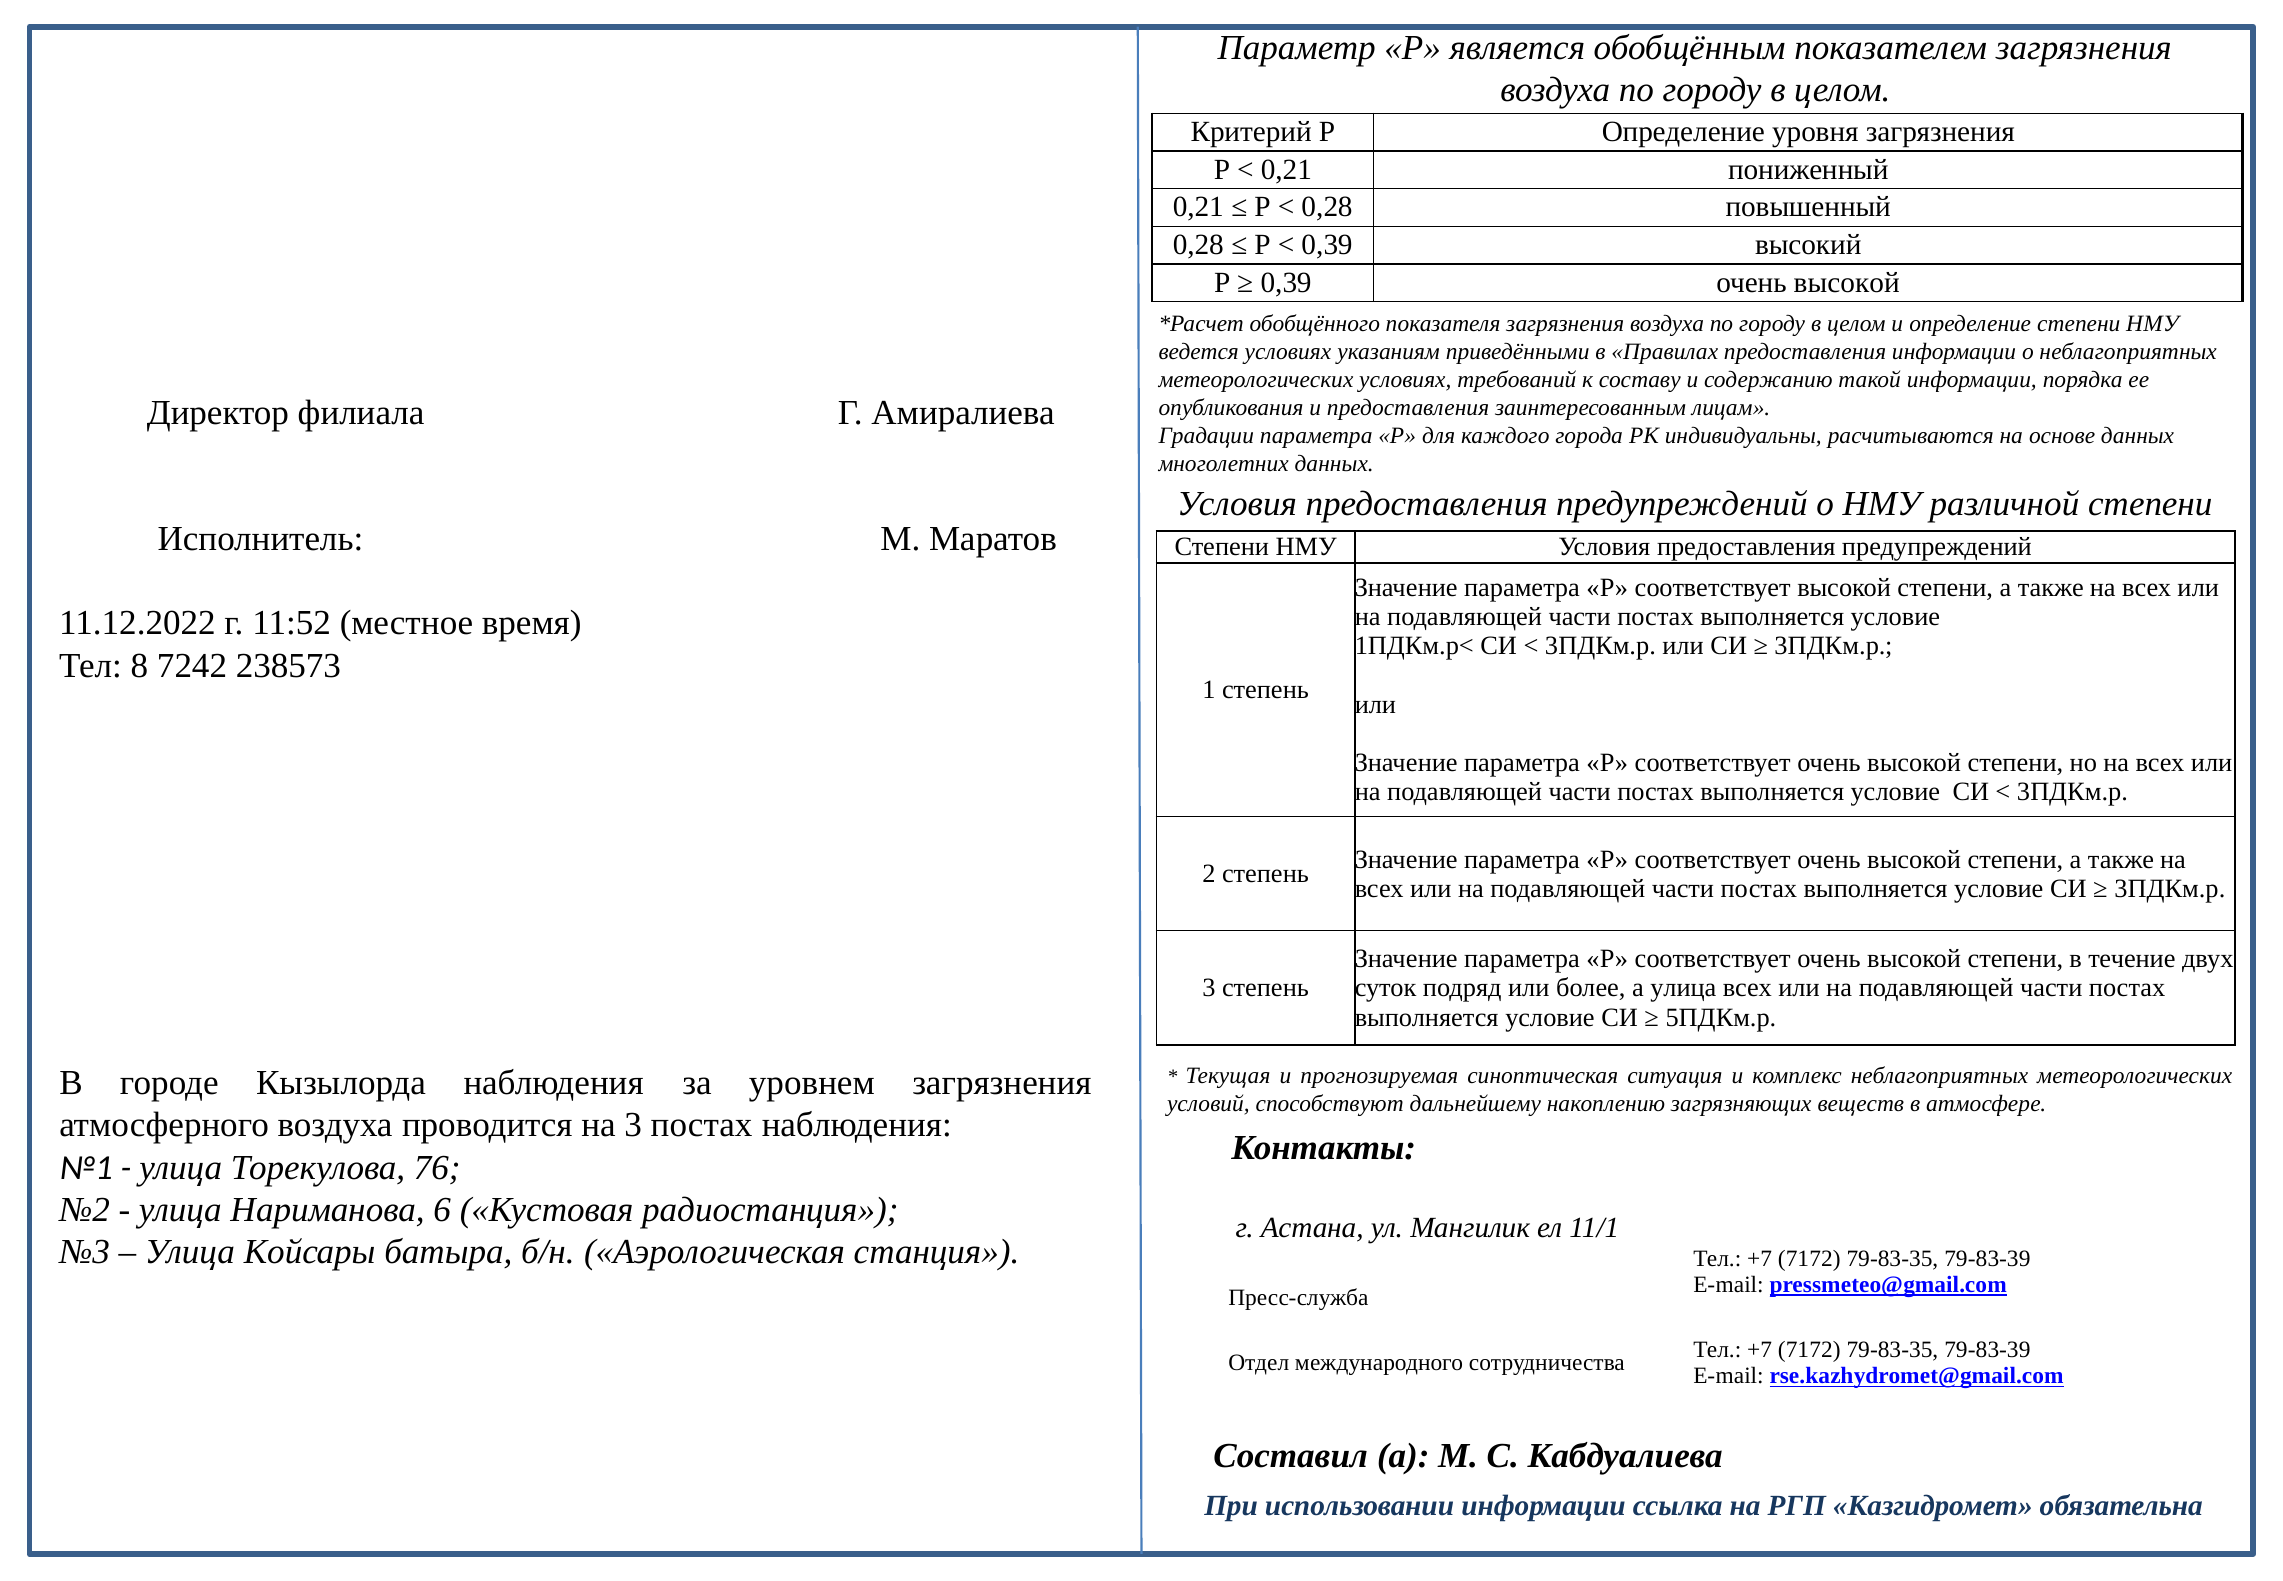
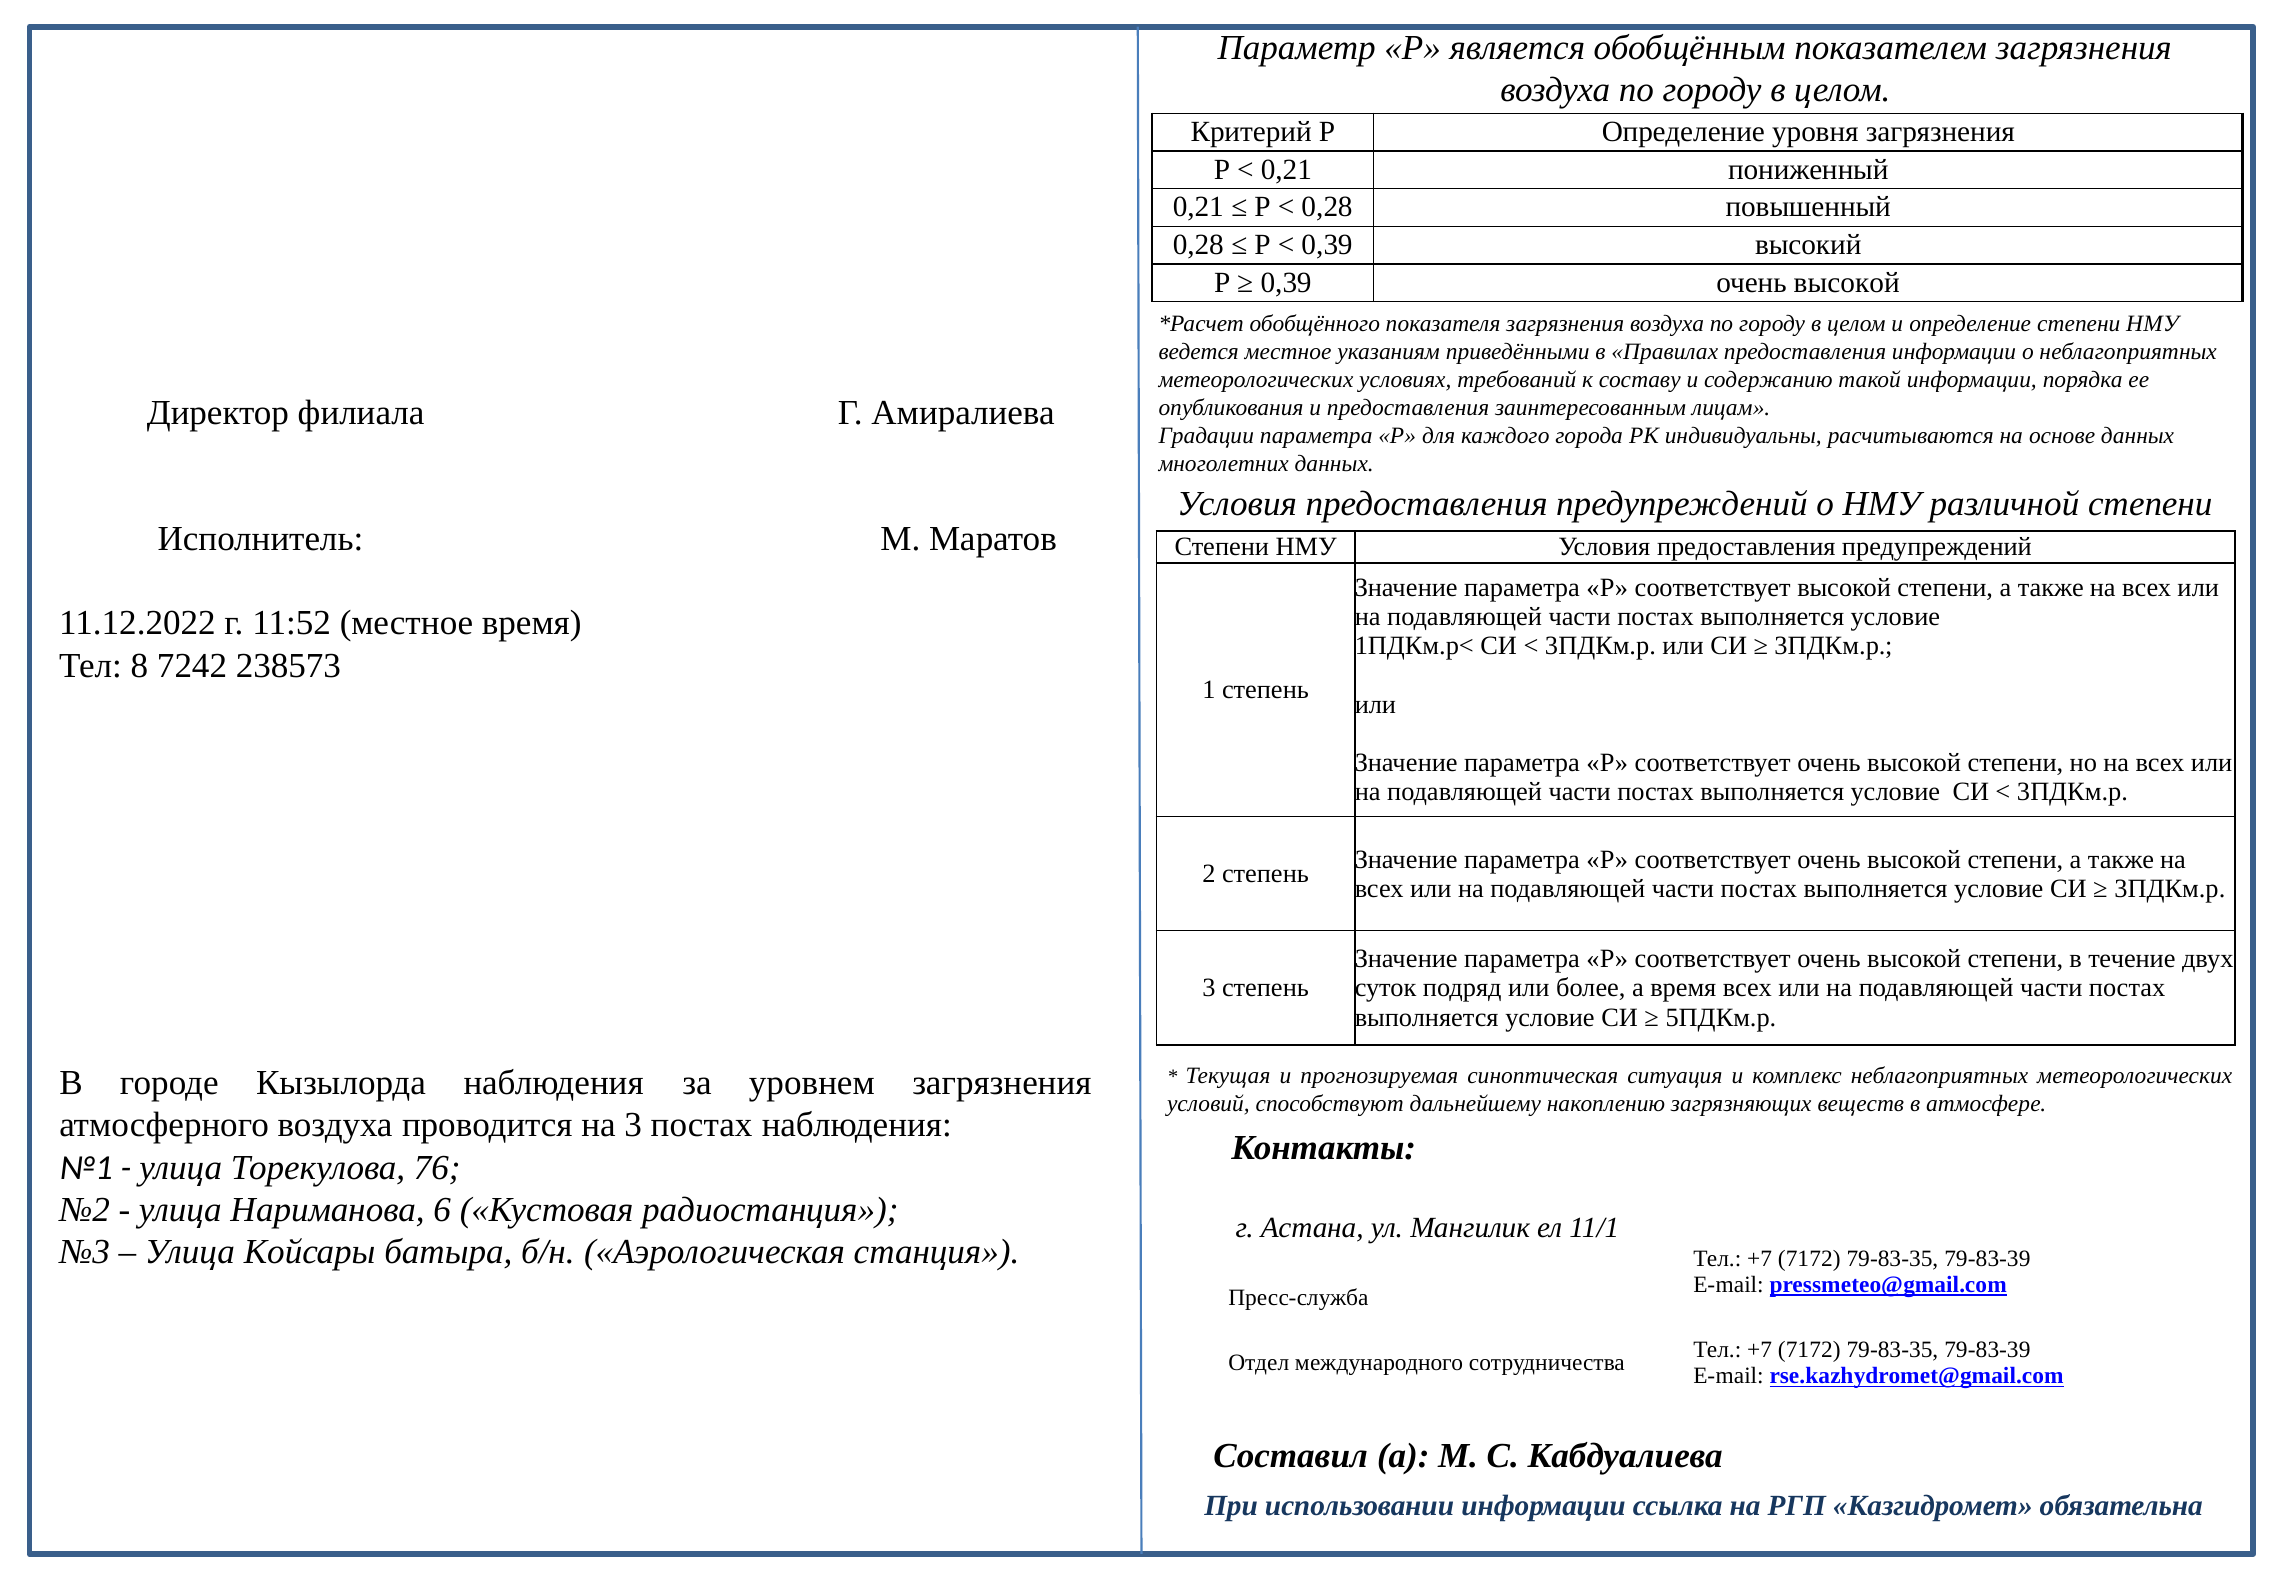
ведется условиях: условиях -> местное (1288, 352)
а улица: улица -> время (1683, 988)
